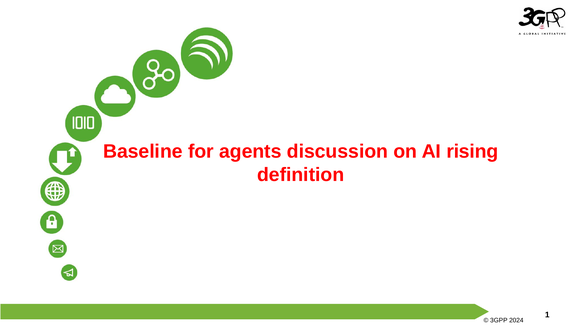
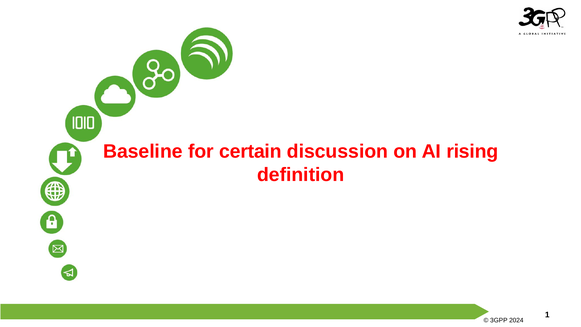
agents: agents -> certain (250, 152)
